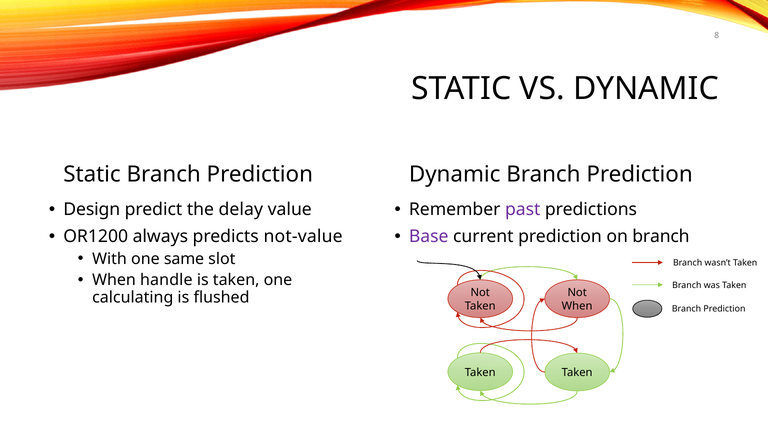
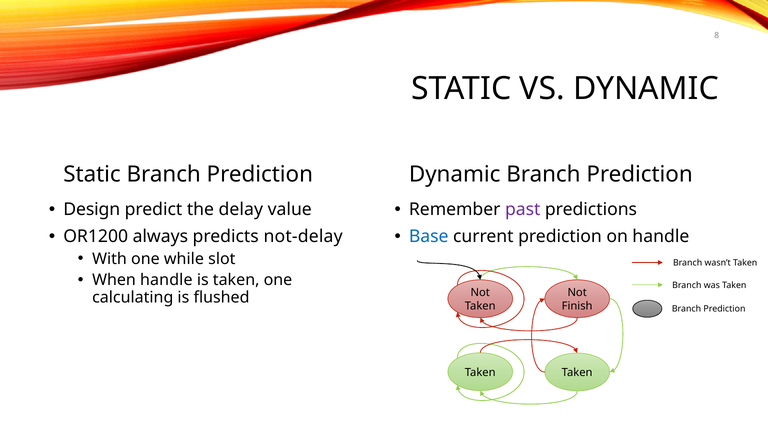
not-value: not-value -> not-delay (303, 237)
Base colour: purple -> blue (429, 237)
on branch: branch -> handle (661, 237)
same: same -> while (184, 259)
When: When -> Finish (577, 306)
